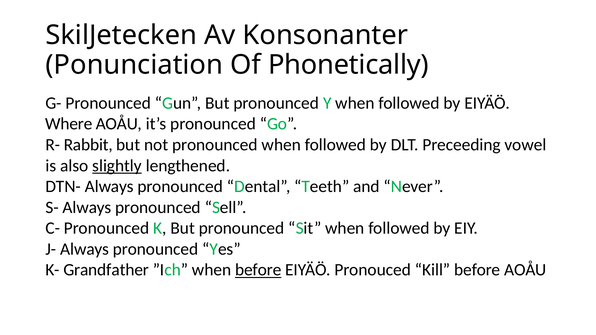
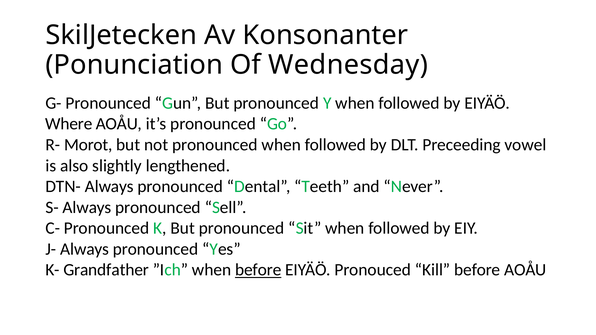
Phonetically: Phonetically -> Wednesday (348, 65)
Rabbit: Rabbit -> Morot (88, 145)
slightly underline: present -> none (117, 166)
